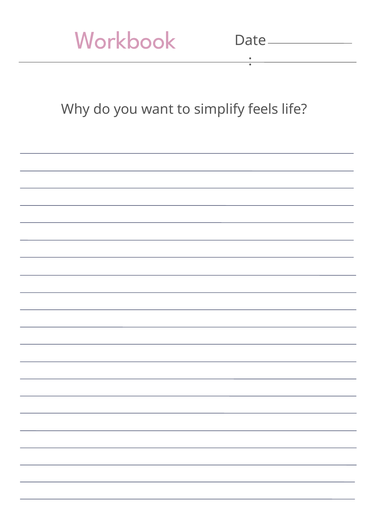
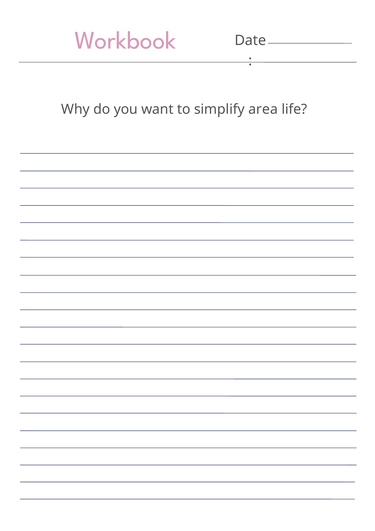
feels: feels -> area (263, 109)
